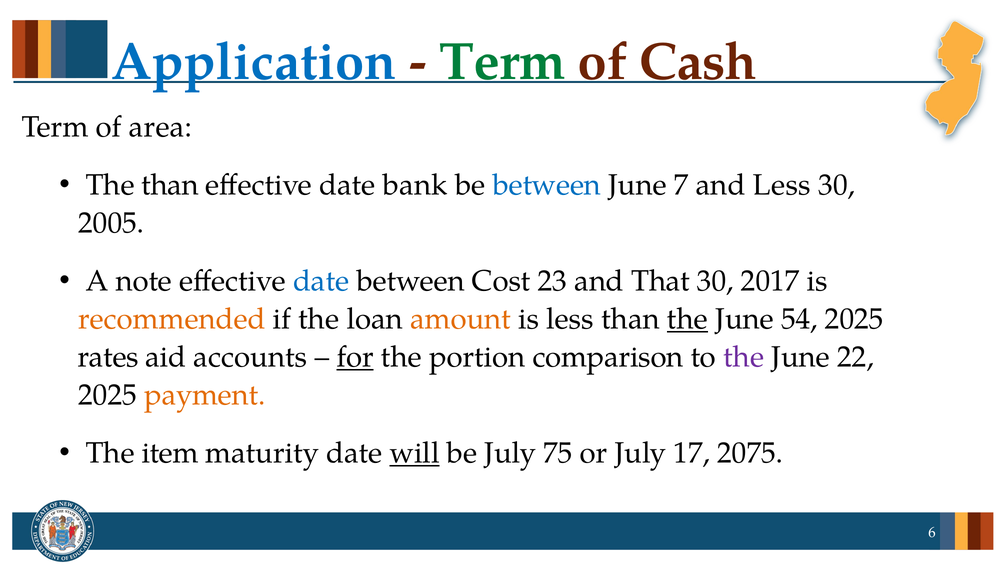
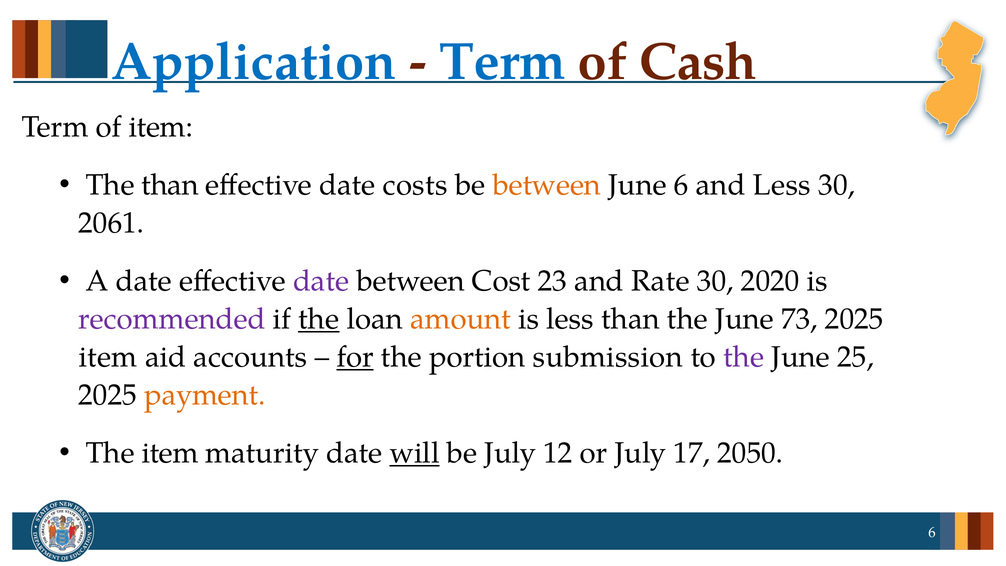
Term colour: green -> blue (503, 62)
of area: area -> item (161, 127)
bank: bank -> costs (415, 185)
between colour: blue -> orange (547, 185)
June 7: 7 -> 6 (681, 185)
2005: 2005 -> 2061 (111, 223)
A note: note -> date (144, 281)
date colour: blue -> purple (321, 281)
That: That -> Rate (660, 281)
2017: 2017 -> 2020 (770, 281)
recommended colour: orange -> purple (172, 319)
the underline: none -> present (319, 319)
the underline: present -> none (687, 319)
54: 54 -> 73 (799, 319)
rates: rates -> item (108, 357)
comparison: comparison -> submission (608, 357)
22: 22 -> 25 (856, 357)
75: 75 -> 12 (558, 453)
2075: 2075 -> 2050 (750, 453)
